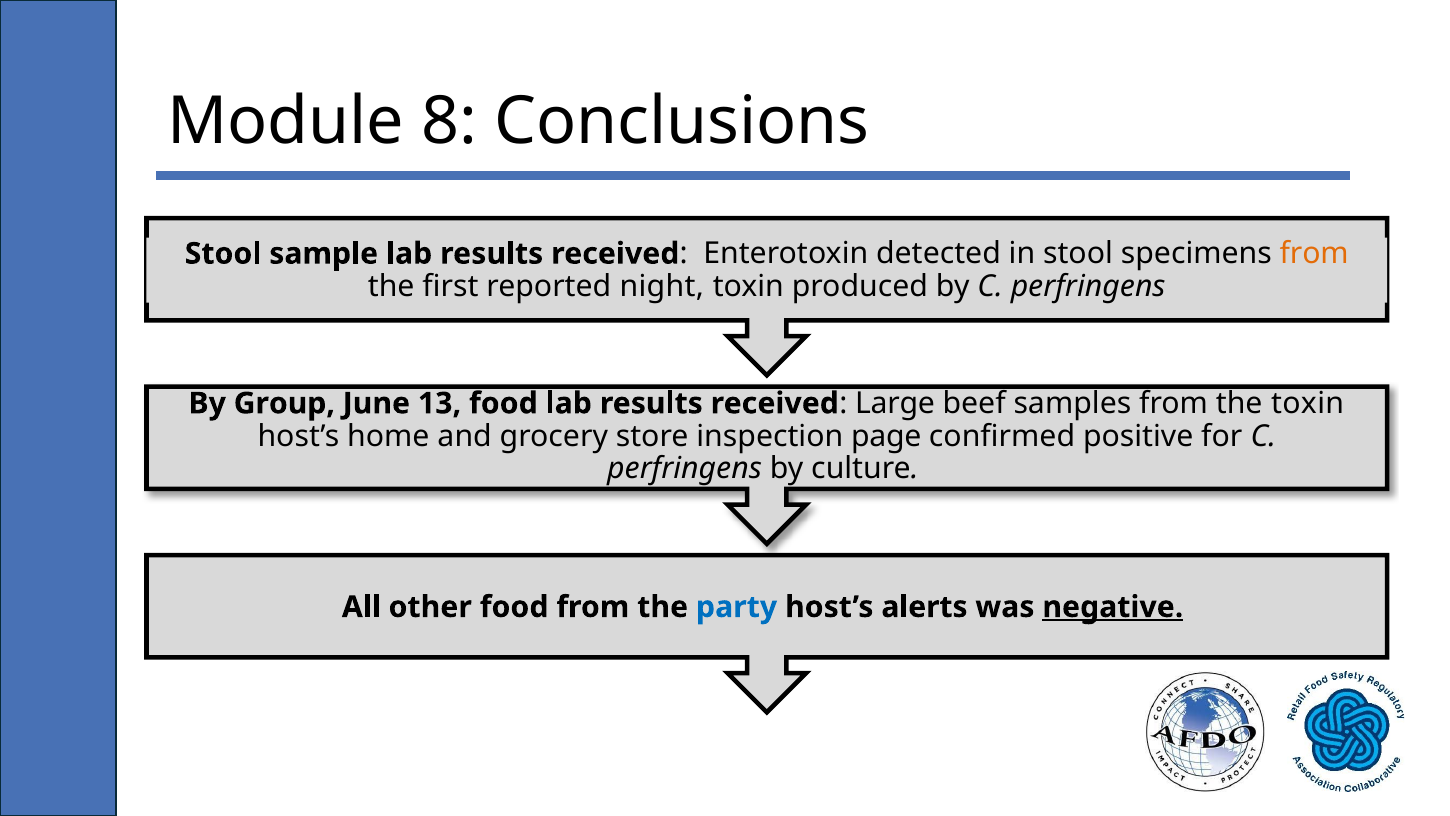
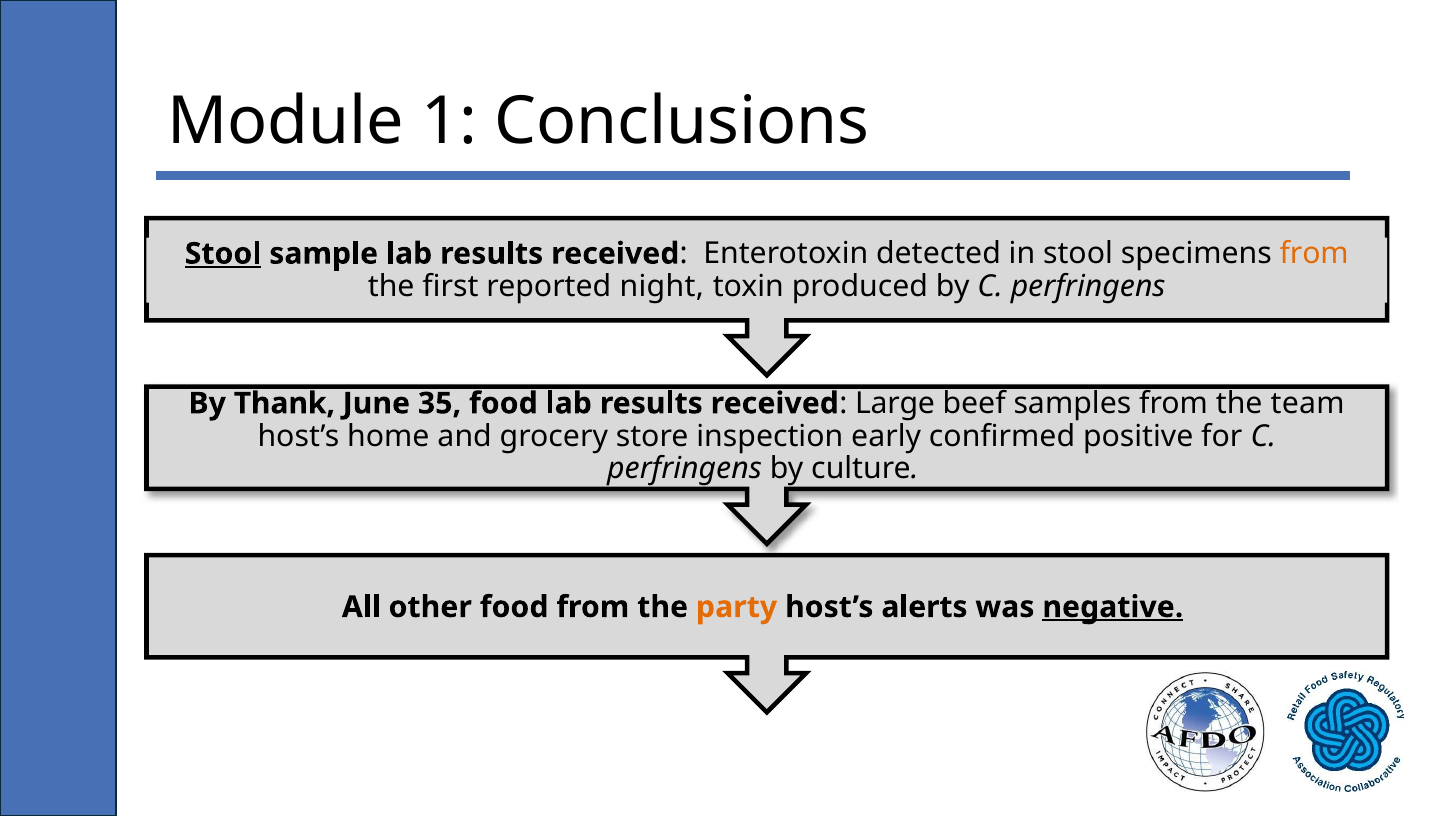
8: 8 -> 1 (449, 122)
Stool underline: none -> present (223, 254)
Group: Group -> Thank (284, 403)
13: 13 -> 35 (440, 403)
the toxin: toxin -> team (1308, 403)
page: page -> early (886, 436)
party colour: blue -> orange (737, 607)
